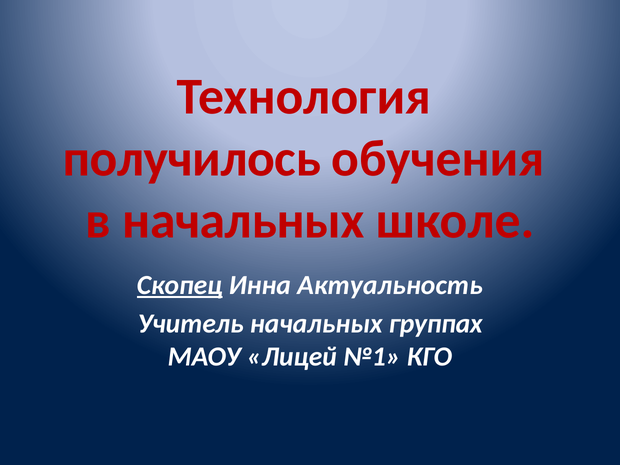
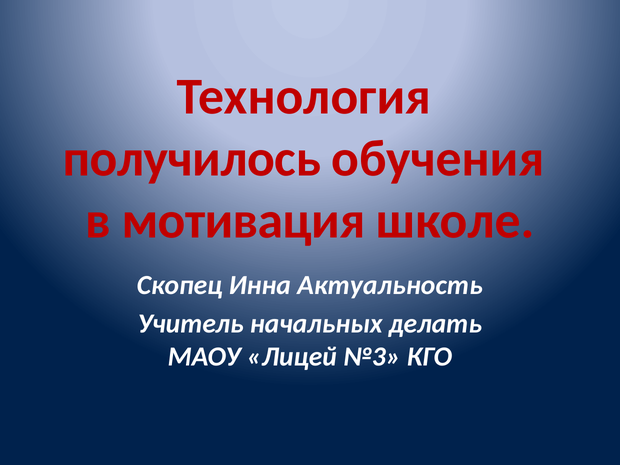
в начальных: начальных -> мотивация (243, 221)
Скопец underline: present -> none (180, 285)
группах: группах -> делать (435, 324)
№1: №1 -> №3 (372, 357)
